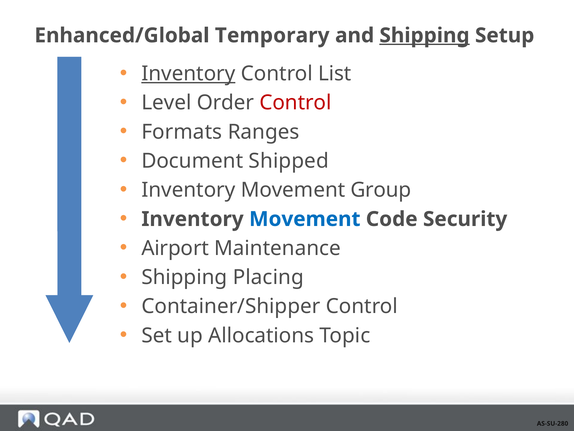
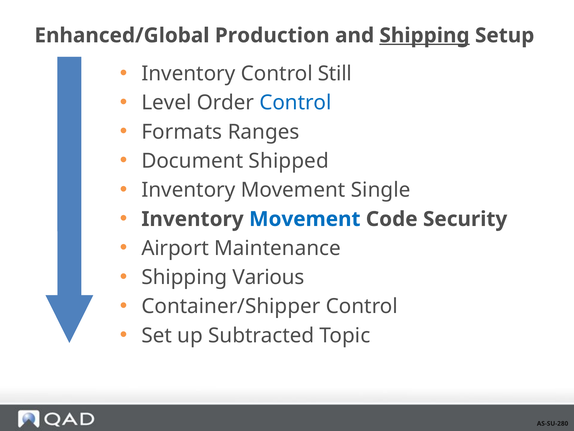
Temporary: Temporary -> Production (272, 35)
Inventory underline: present -> none (188, 74)
List: List -> Still (335, 74)
Control colour: red -> blue (295, 103)
Group: Group -> Single (381, 190)
Placing: Placing -> Various (268, 277)
Allocations: Allocations -> Subtracted (261, 335)
